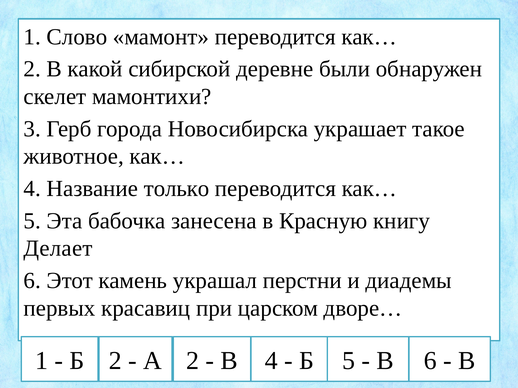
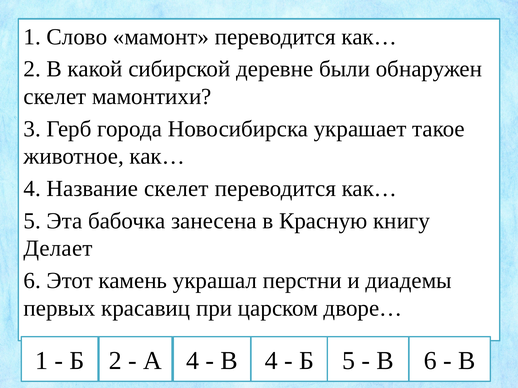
Название только: только -> скелет (176, 189)
А 2: 2 -> 4 (193, 361)
